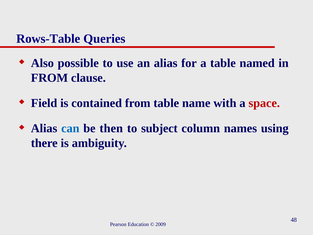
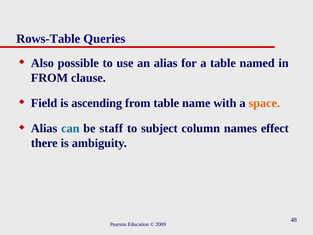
contained: contained -> ascending (97, 103)
space colour: red -> orange (264, 103)
then: then -> staff (111, 128)
using: using -> effect (275, 128)
